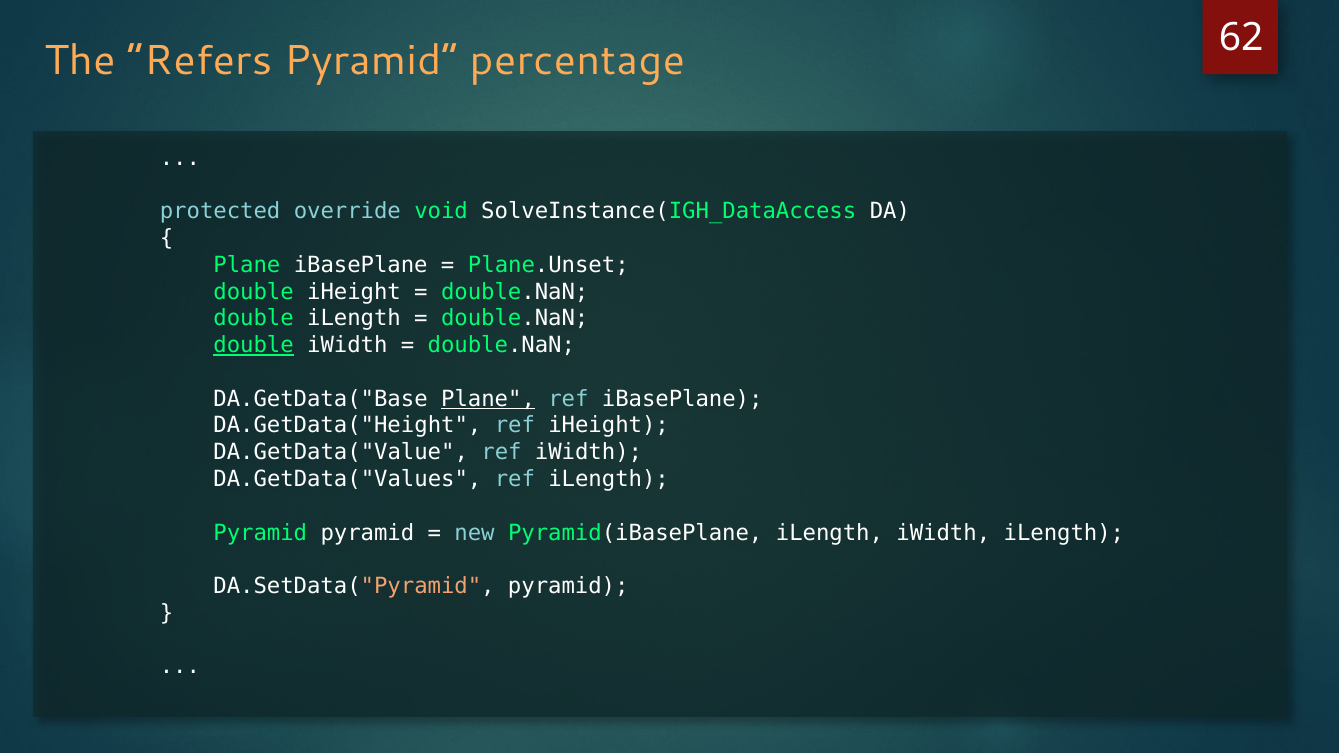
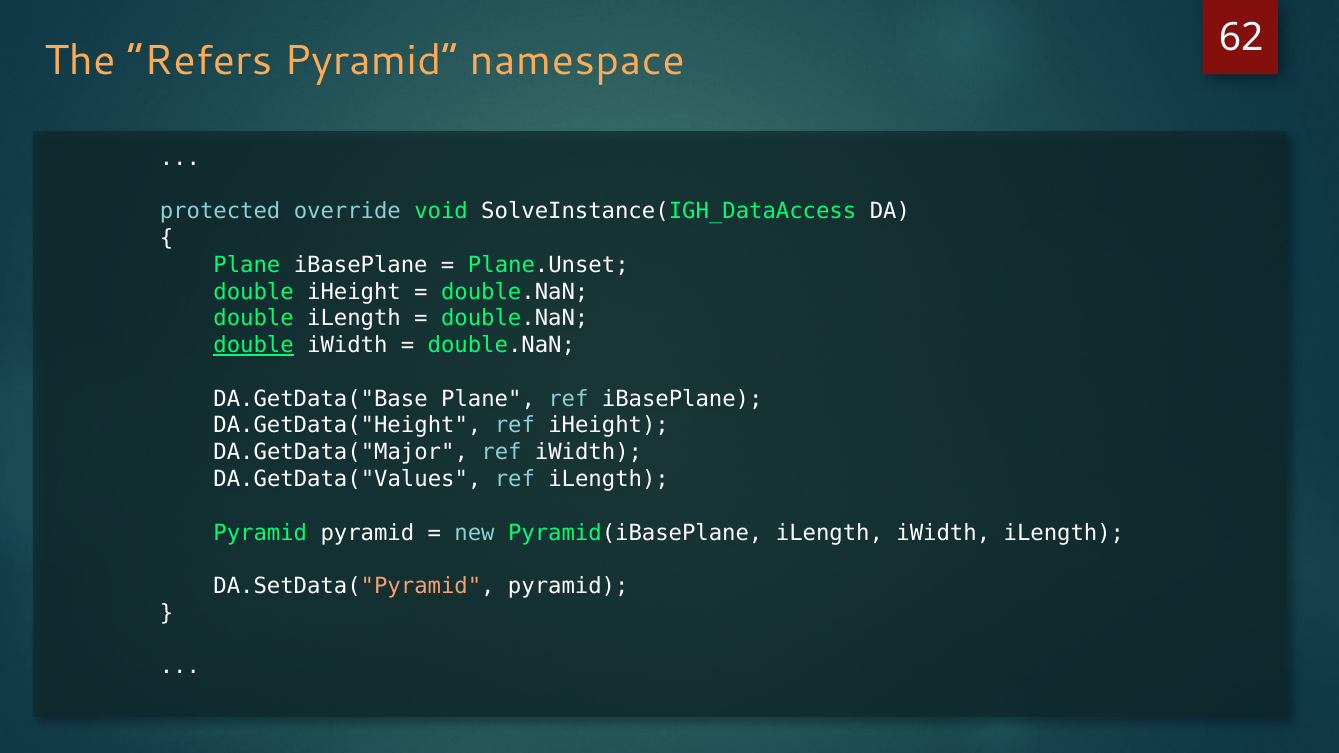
percentage: percentage -> namespace (577, 61)
Plane underline: present -> none (488, 399)
DA.GetData("Value: DA.GetData("Value -> DA.GetData("Major (341, 452)
